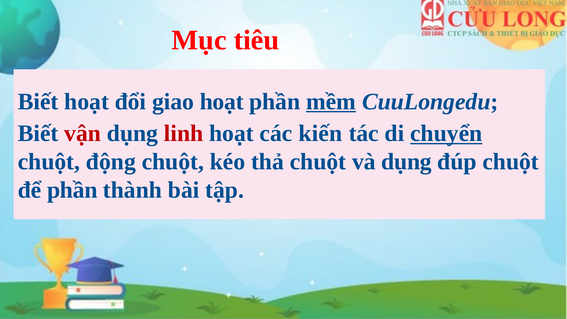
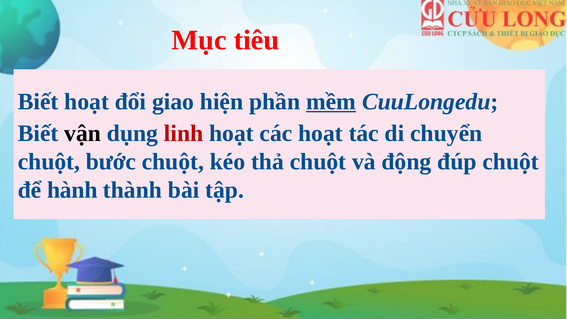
giao hoạt: hoạt -> hiện (222, 102)
vận colour: red -> black (83, 133)
các kiến: kiến -> hoạt (321, 133)
chuyển underline: present -> none (446, 133)
động: động -> bước (111, 162)
và dụng: dụng -> động (406, 162)
để phần: phần -> hành (72, 190)
